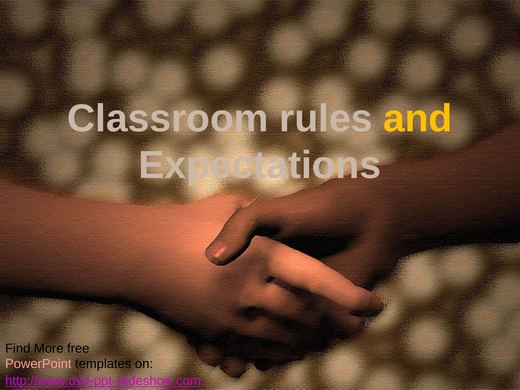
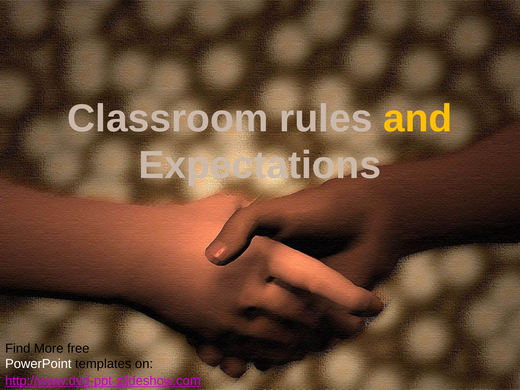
PowerPoint colour: pink -> white (38, 364)
